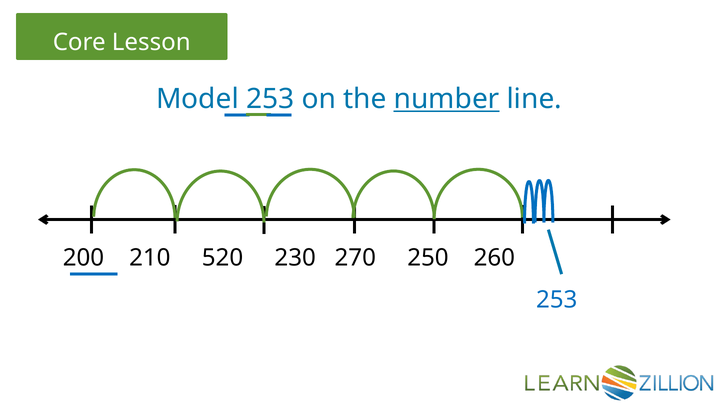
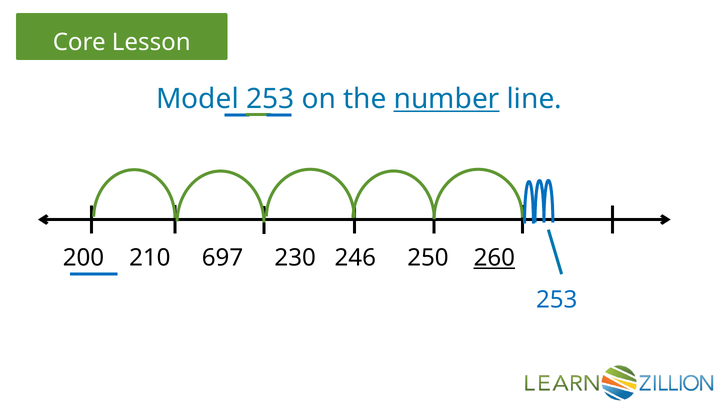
520: 520 -> 697 (222, 258)
270: 270 -> 246 (355, 258)
260 underline: none -> present (494, 258)
